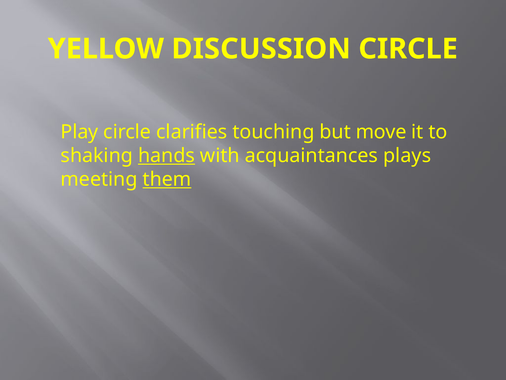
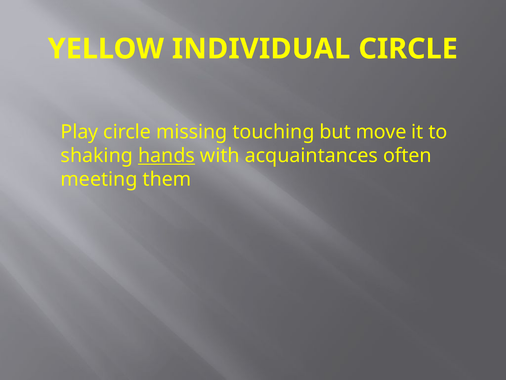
DISCUSSION: DISCUSSION -> INDIVIDUAL (261, 49)
clarifies: clarifies -> missing (192, 132)
plays: plays -> often (407, 155)
them underline: present -> none (167, 179)
